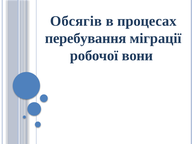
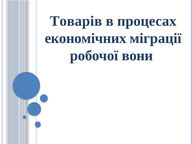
Обсягів: Обсягів -> Товарів (76, 21)
перебування: перебування -> економічних (86, 38)
